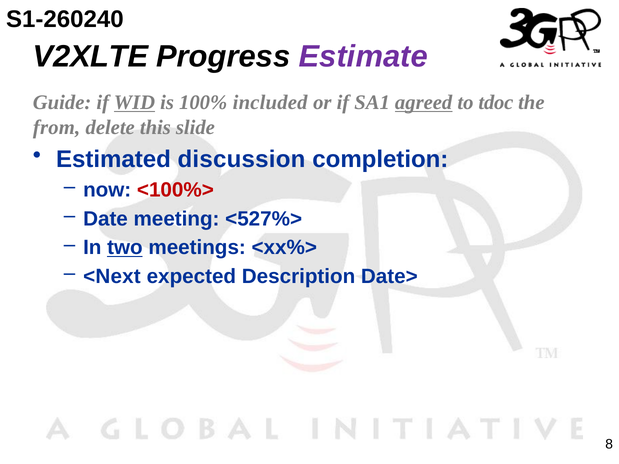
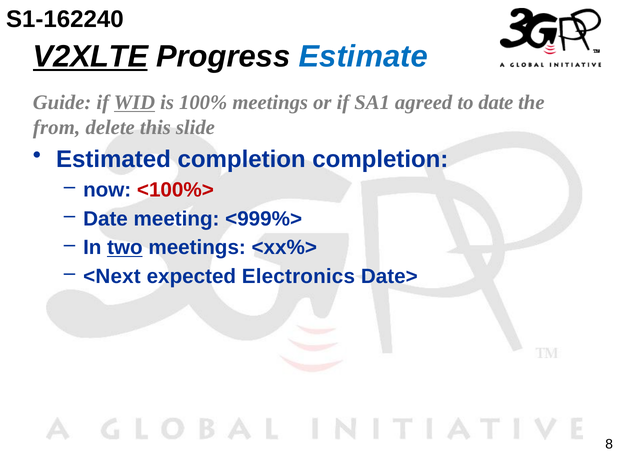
S1-260240: S1-260240 -> S1-162240 (65, 19)
V2XLTE underline: none -> present (91, 57)
Estimate colour: purple -> blue (363, 57)
100% included: included -> meetings (270, 103)
agreed underline: present -> none (424, 103)
to tdoc: tdoc -> date (496, 103)
Estimated discussion: discussion -> completion (242, 159)
<527%>: <527%> -> <999%> (264, 219)
Description: Description -> Electronics (298, 277)
